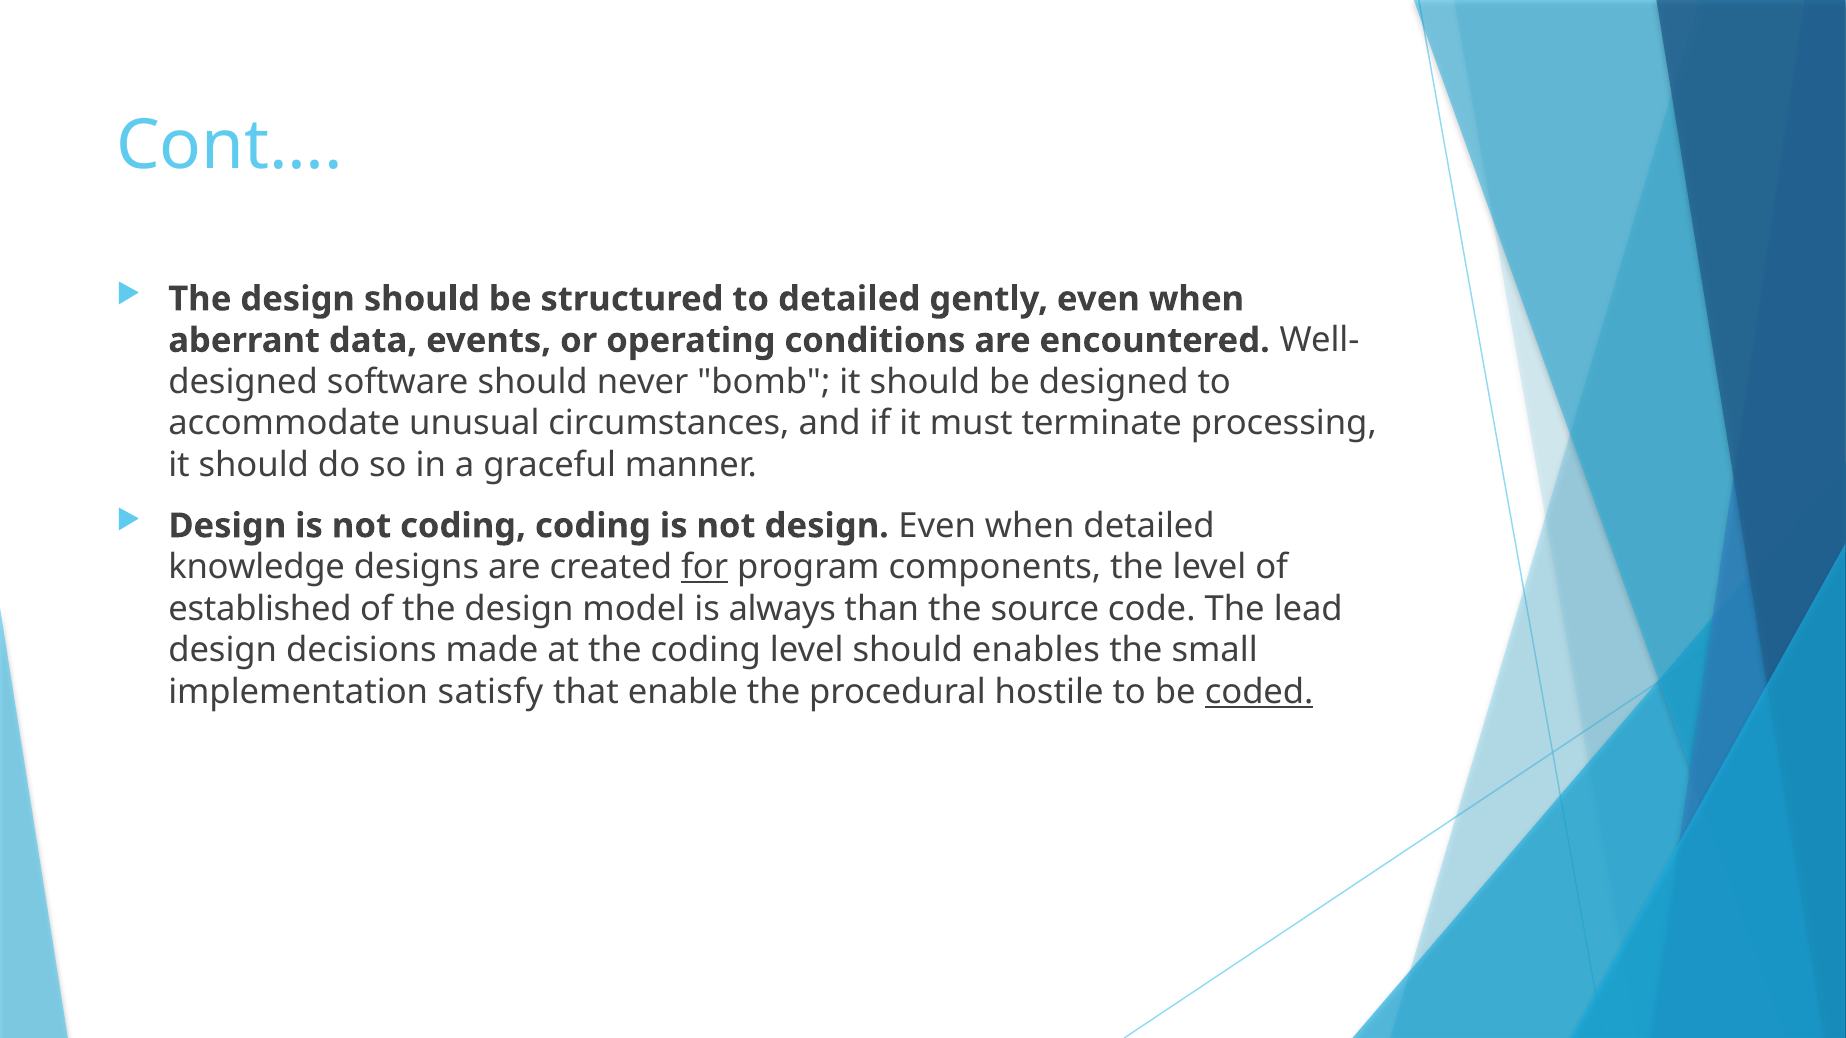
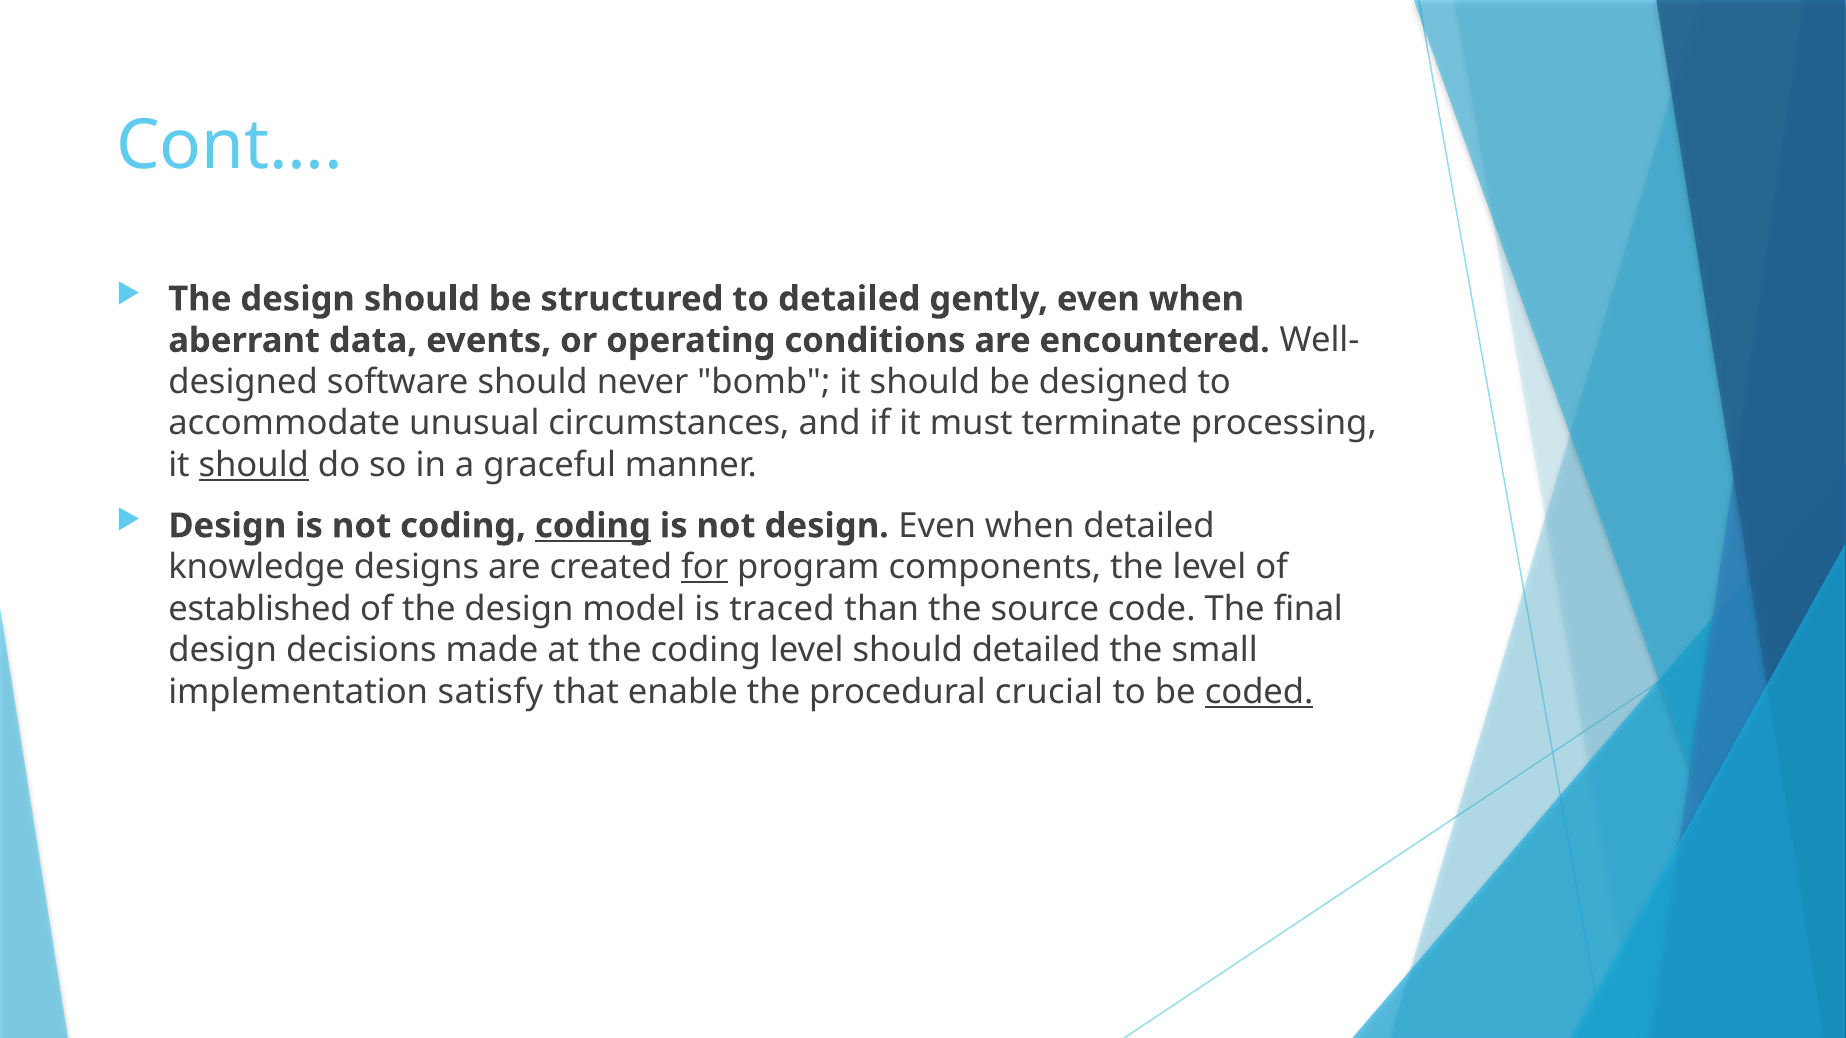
should underline: none -> present (254, 465)
coding underline: none -> present (593, 526)
always: always -> traced (782, 609)
lead: lead -> final (1308, 609)
should enables: enables -> detailed (1036, 651)
hostile: hostile -> crucial (1049, 692)
